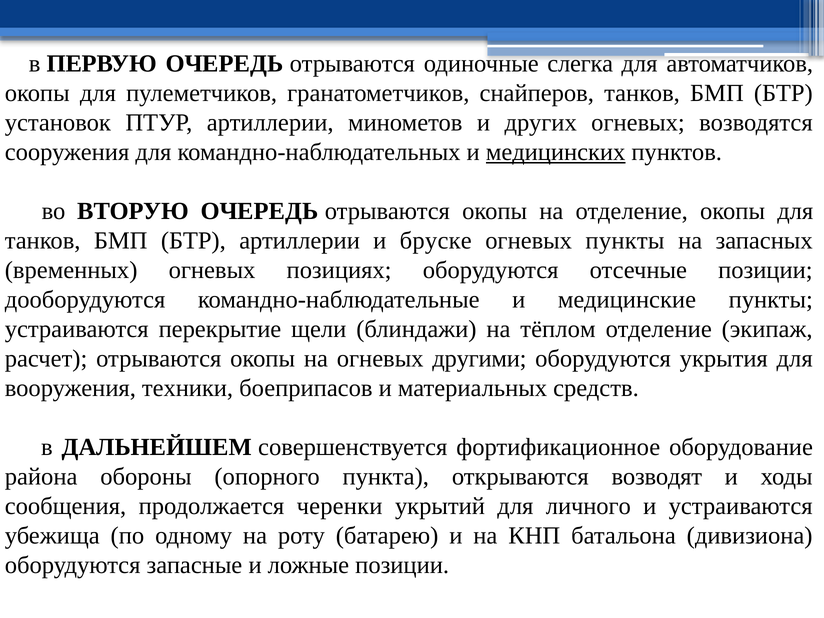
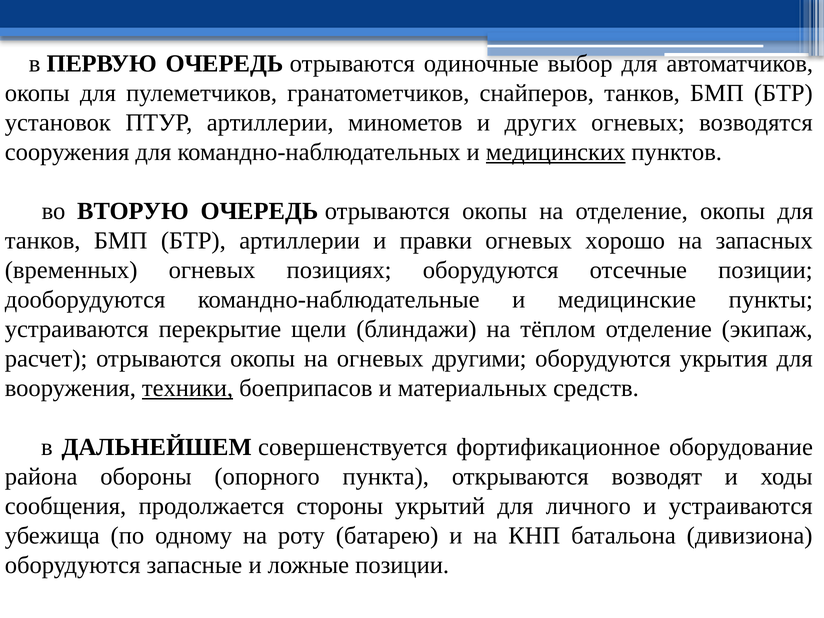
слегка: слегка -> выбор (580, 63)
бруске: бруске -> правки (436, 241)
огневых пункты: пункты -> хорошо (625, 241)
техники underline: none -> present (188, 388)
черенки: черенки -> стороны (340, 506)
